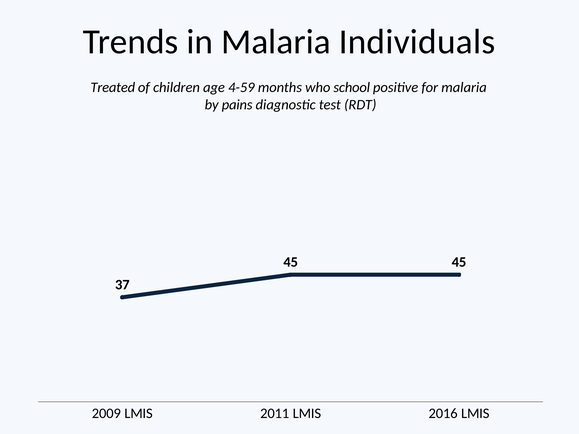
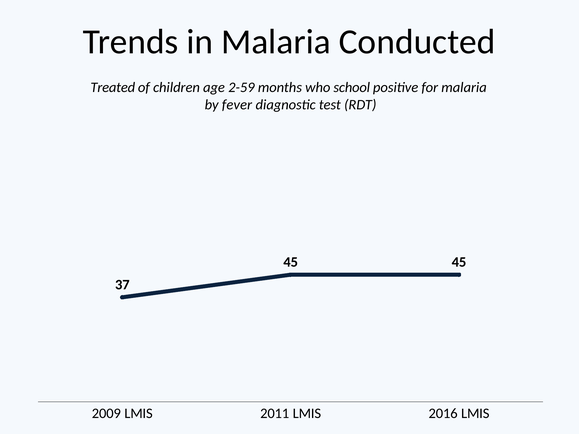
Individuals: Individuals -> Conducted (417, 42)
4-59: 4-59 -> 2-59 (241, 87)
pains: pains -> fever (237, 105)
